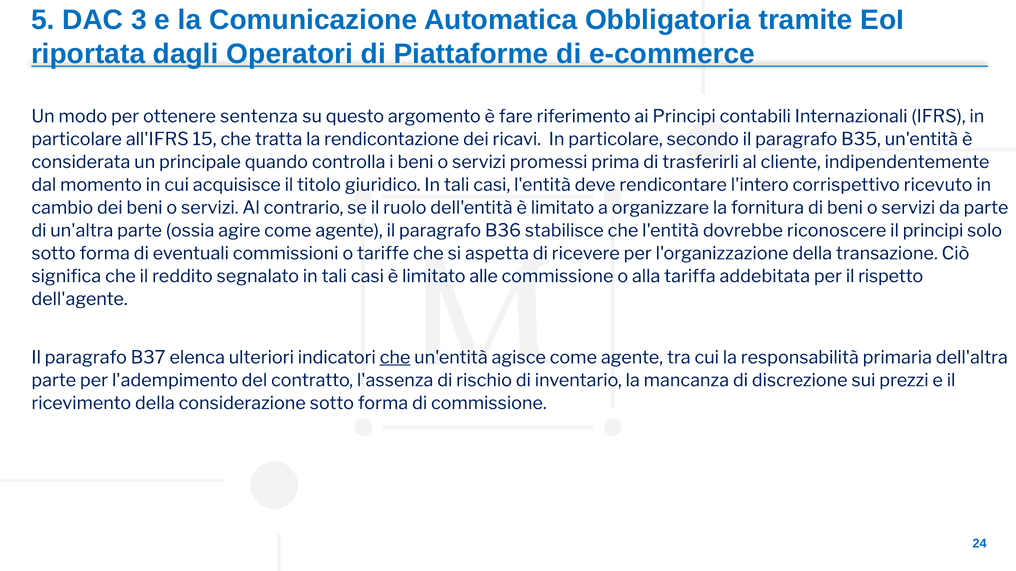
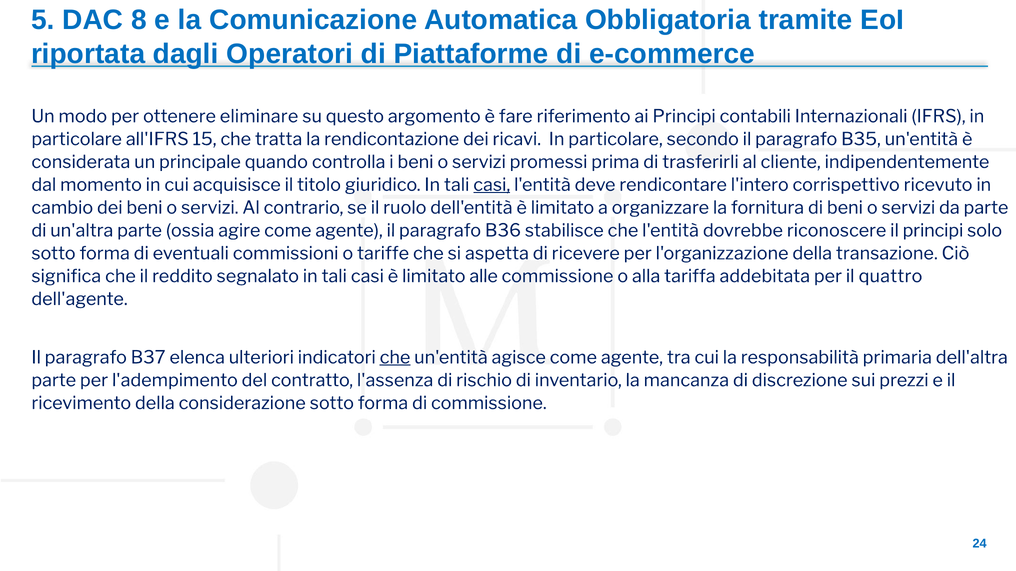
3: 3 -> 8 (139, 20)
sentenza: sentenza -> eliminare (259, 116)
casi underline: none -> present (492, 185)
rispetto: rispetto -> quattro (890, 276)
